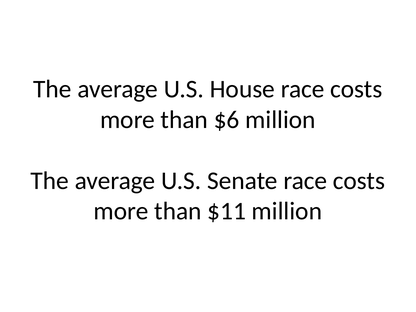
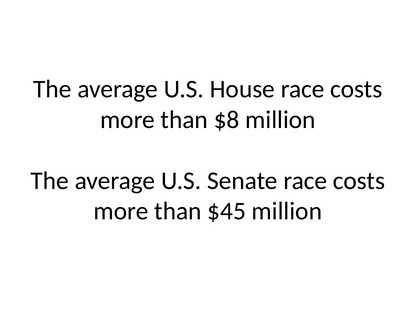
$6: $6 -> $8 (227, 120)
$11: $11 -> $45 (227, 211)
